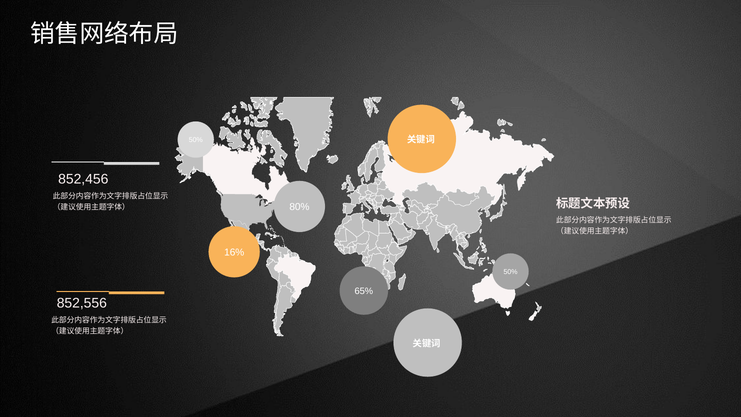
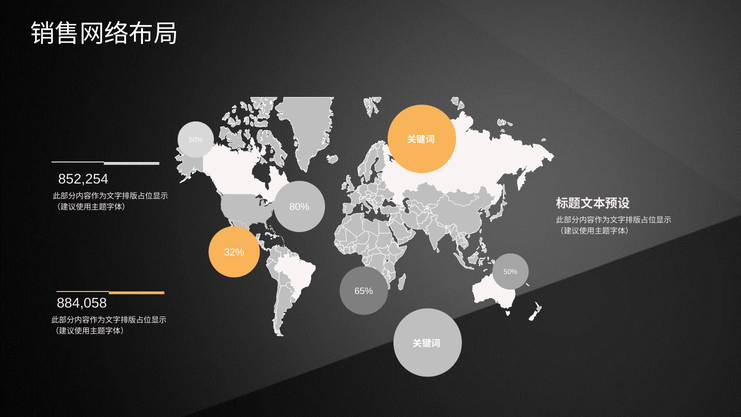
852,456: 852,456 -> 852,254 (83, 179)
16%: 16% -> 32% (234, 252)
852,556: 852,556 -> 884,058 (82, 303)
